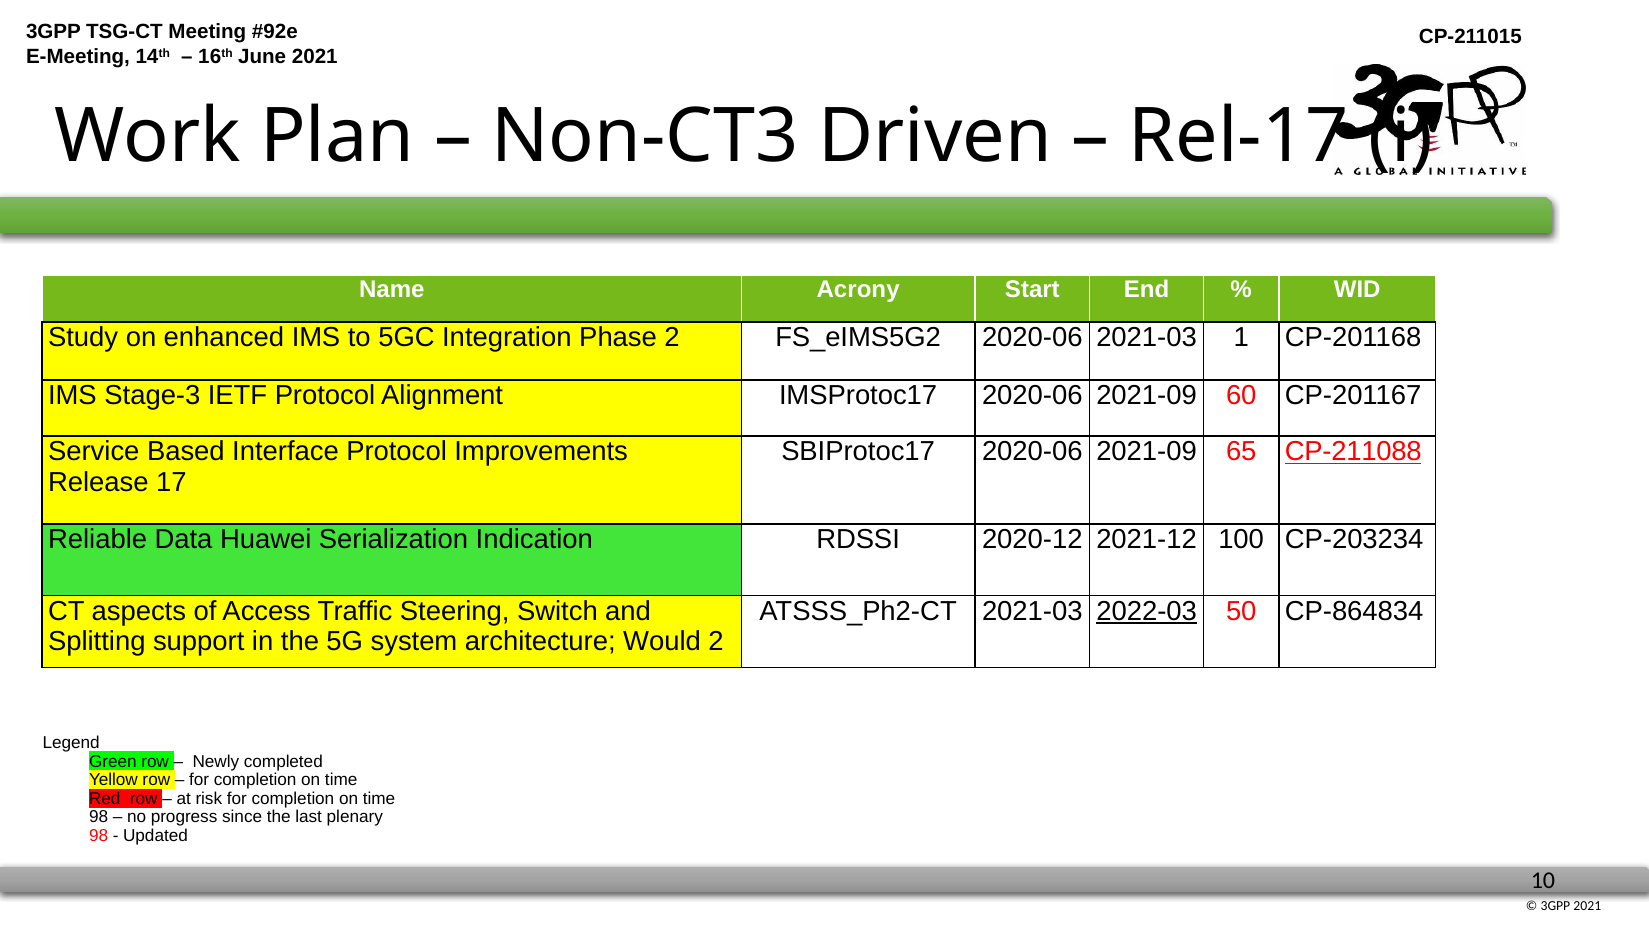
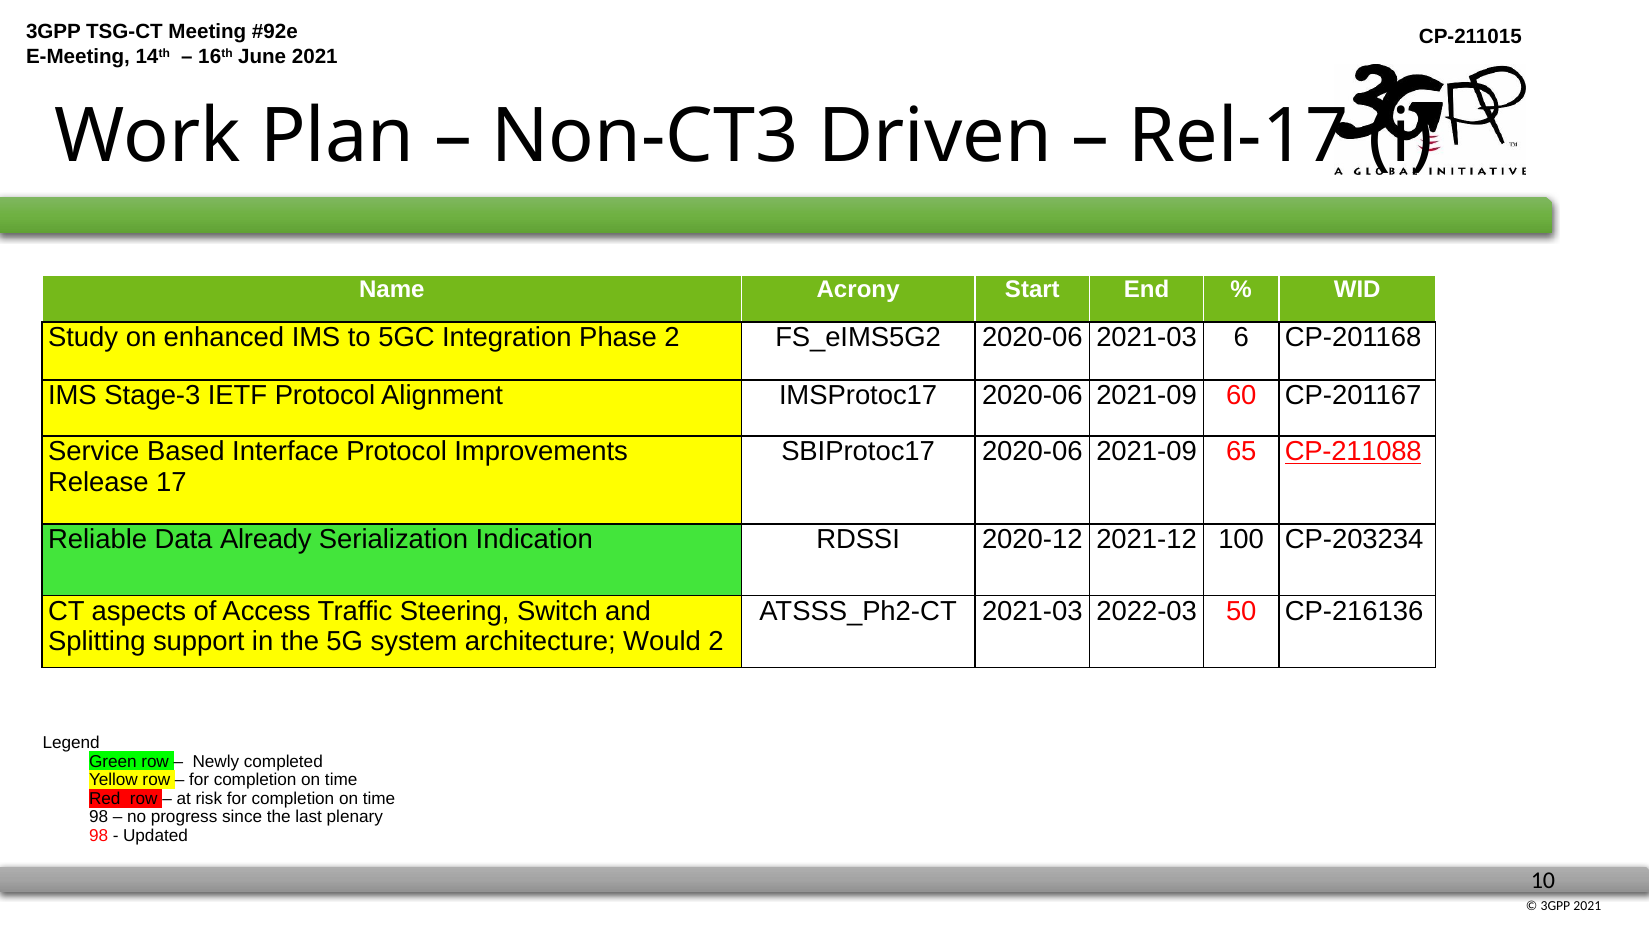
1: 1 -> 6 (1241, 338)
Huawei: Huawei -> Already (266, 540)
2022-03 underline: present -> none (1147, 612)
CP-864834: CP-864834 -> CP-216136 (1354, 612)
